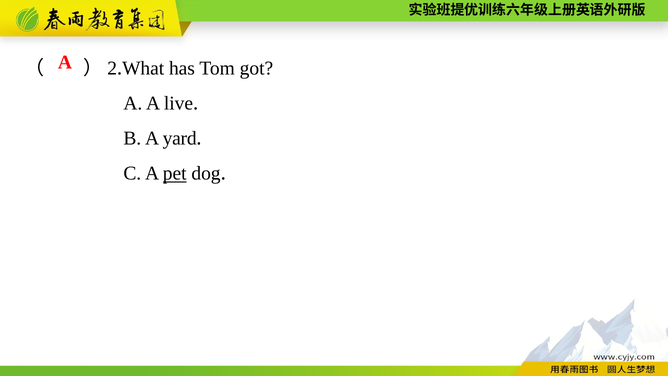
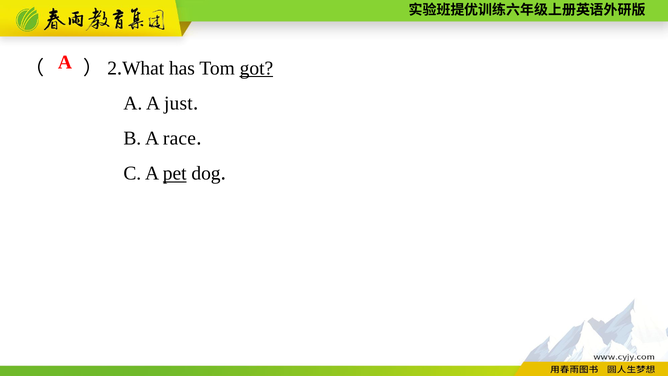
got underline: none -> present (256, 68)
live: live -> just (178, 103)
yard: yard -> race (179, 138)
